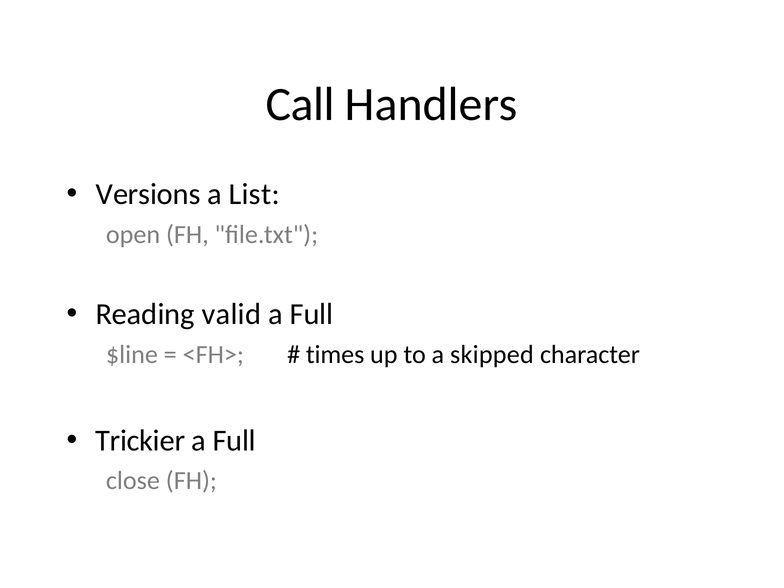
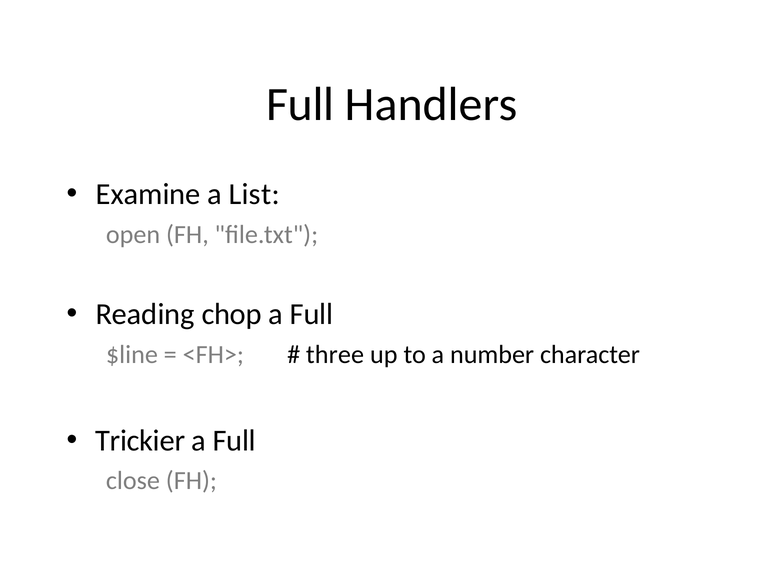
Call: Call -> Full (300, 105)
Versions: Versions -> Examine (148, 194)
valid: valid -> chop (232, 314)
times: times -> three (335, 354)
skipped: skipped -> number (492, 354)
